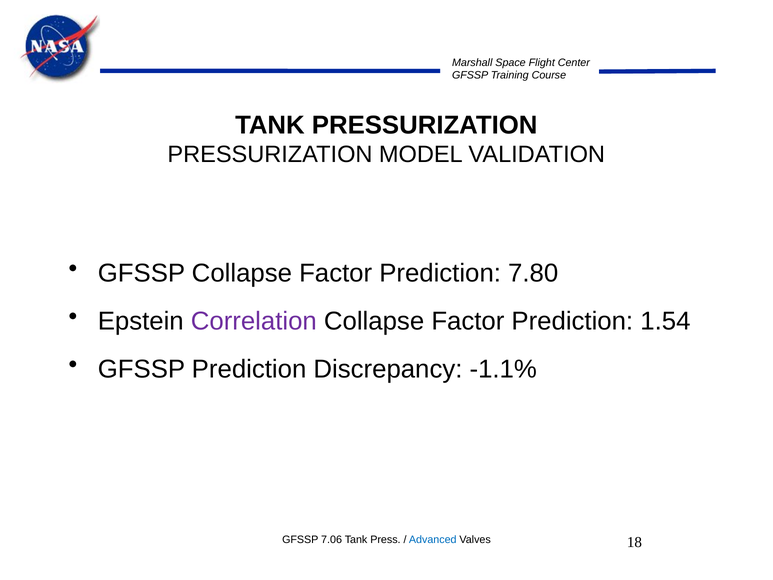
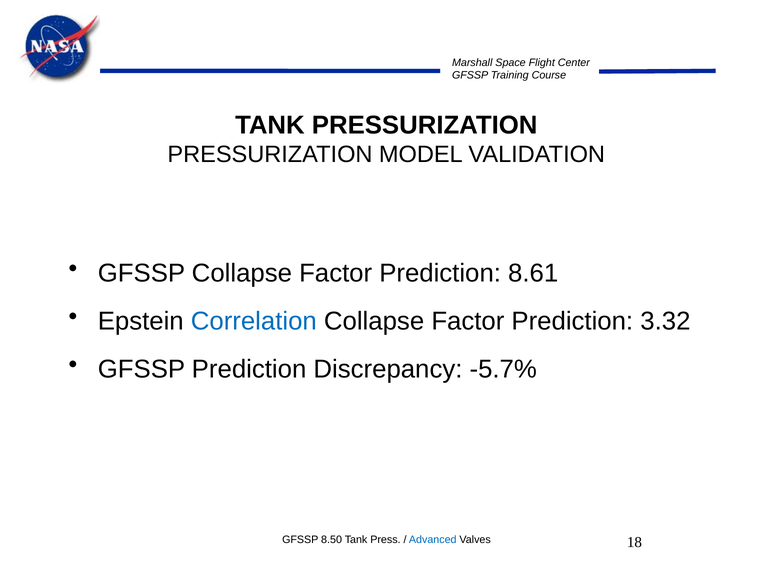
7.80: 7.80 -> 8.61 (533, 273)
Correlation colour: purple -> blue (254, 321)
1.54: 1.54 -> 3.32 (665, 321)
-1.1%: -1.1% -> -5.7% (503, 369)
7.06: 7.06 -> 8.50 (332, 539)
